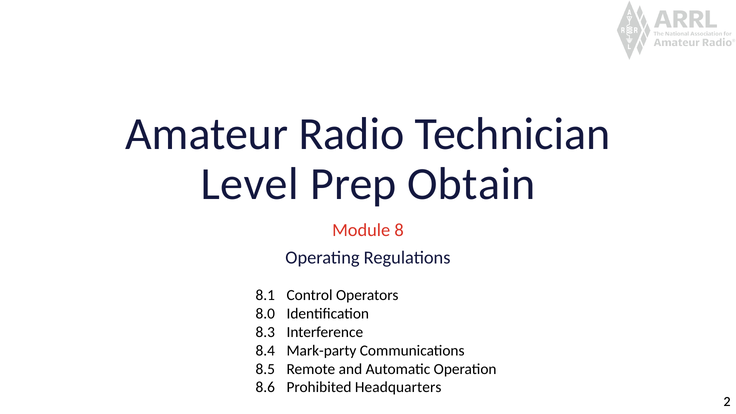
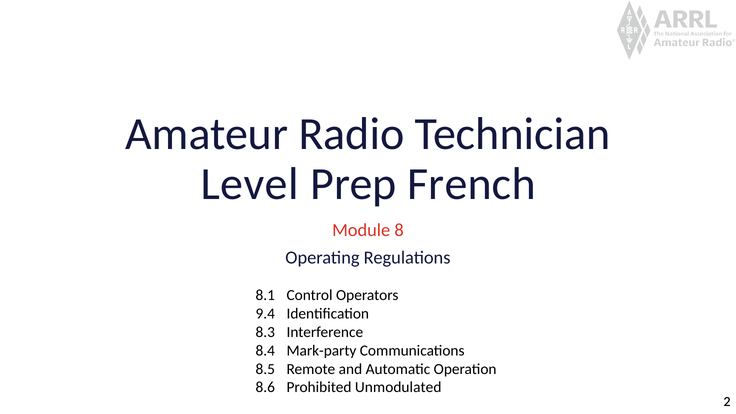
Obtain: Obtain -> French (471, 184)
8.0: 8.0 -> 9.4 (265, 314)
Headquarters: Headquarters -> Unmodulated (398, 387)
